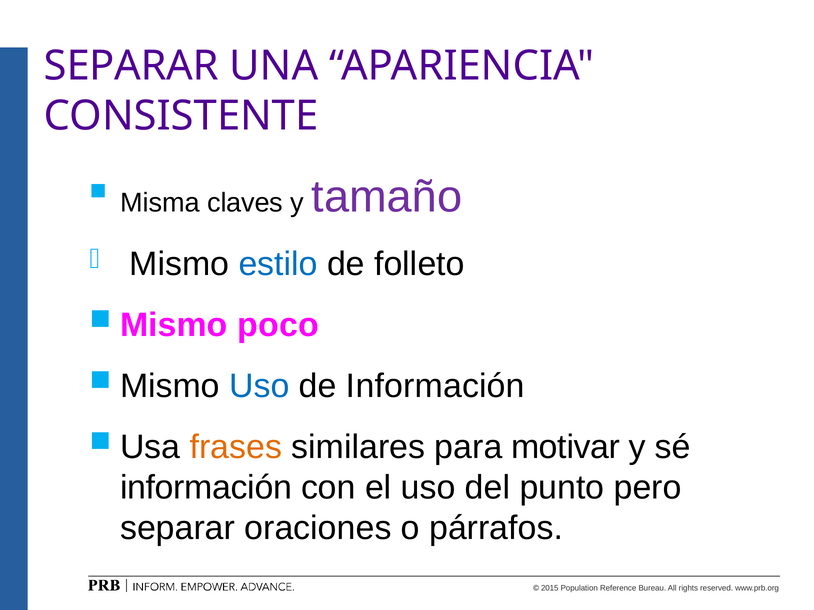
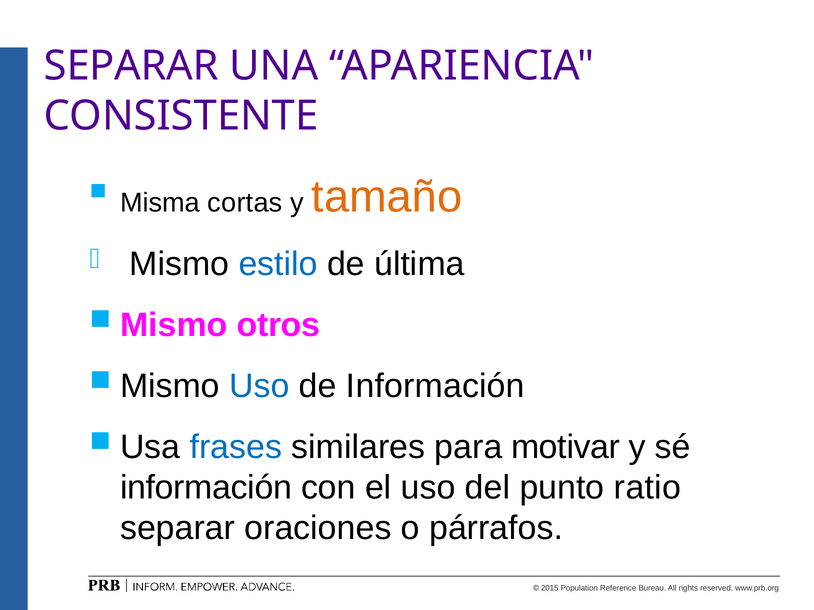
claves: claves -> cortas (245, 203)
tamaño colour: purple -> orange (387, 197)
folleto: folleto -> última (419, 264)
poco: poco -> otros (278, 325)
frases colour: orange -> blue (236, 447)
pero: pero -> ratio (648, 488)
